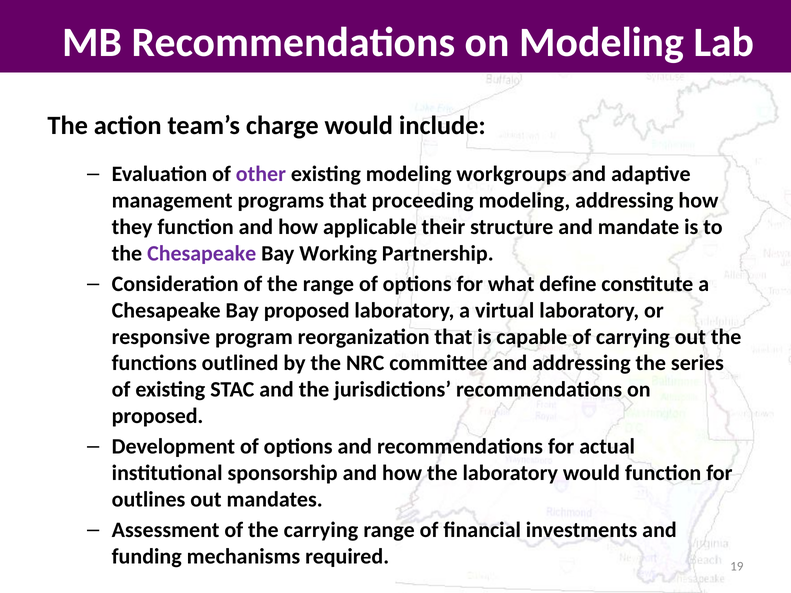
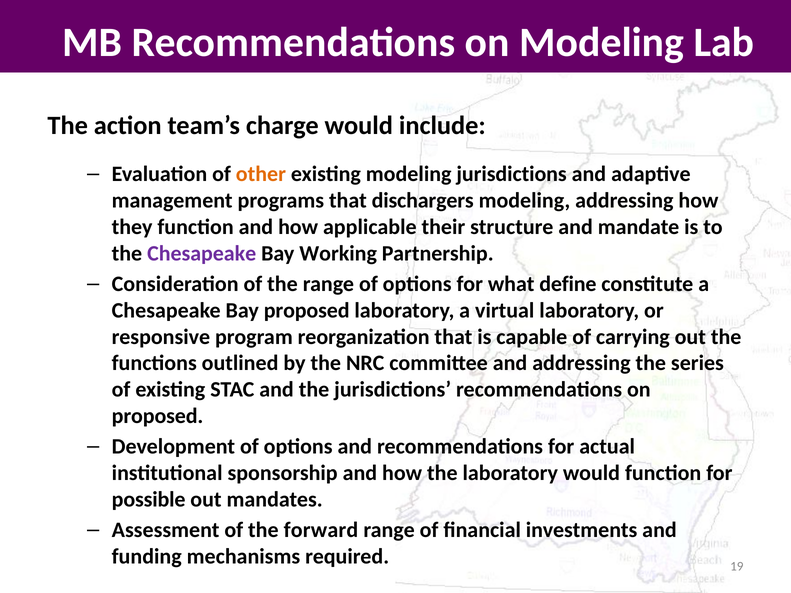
other colour: purple -> orange (261, 174)
modeling workgroups: workgroups -> jurisdictions (512, 174)
proceeding: proceeding -> dischargers (423, 201)
outlines: outlines -> possible (149, 500)
the carrying: carrying -> forward (321, 530)
